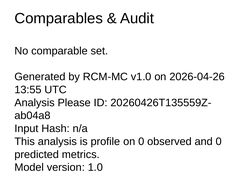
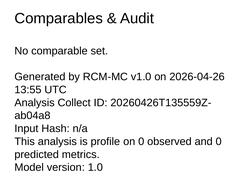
Please: Please -> Collect (74, 103)
